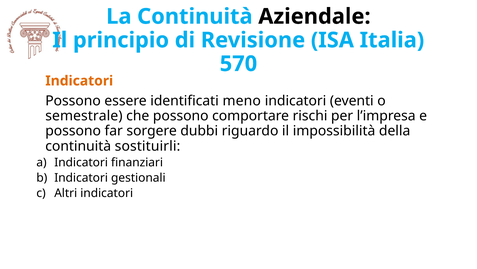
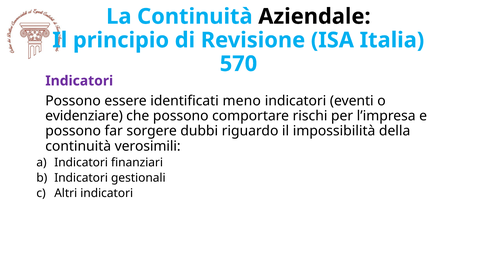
Indicatori colour: orange -> purple (79, 81)
semestrale: semestrale -> evidenziare (84, 116)
sostituirli: sostituirli -> verosimili (148, 146)
